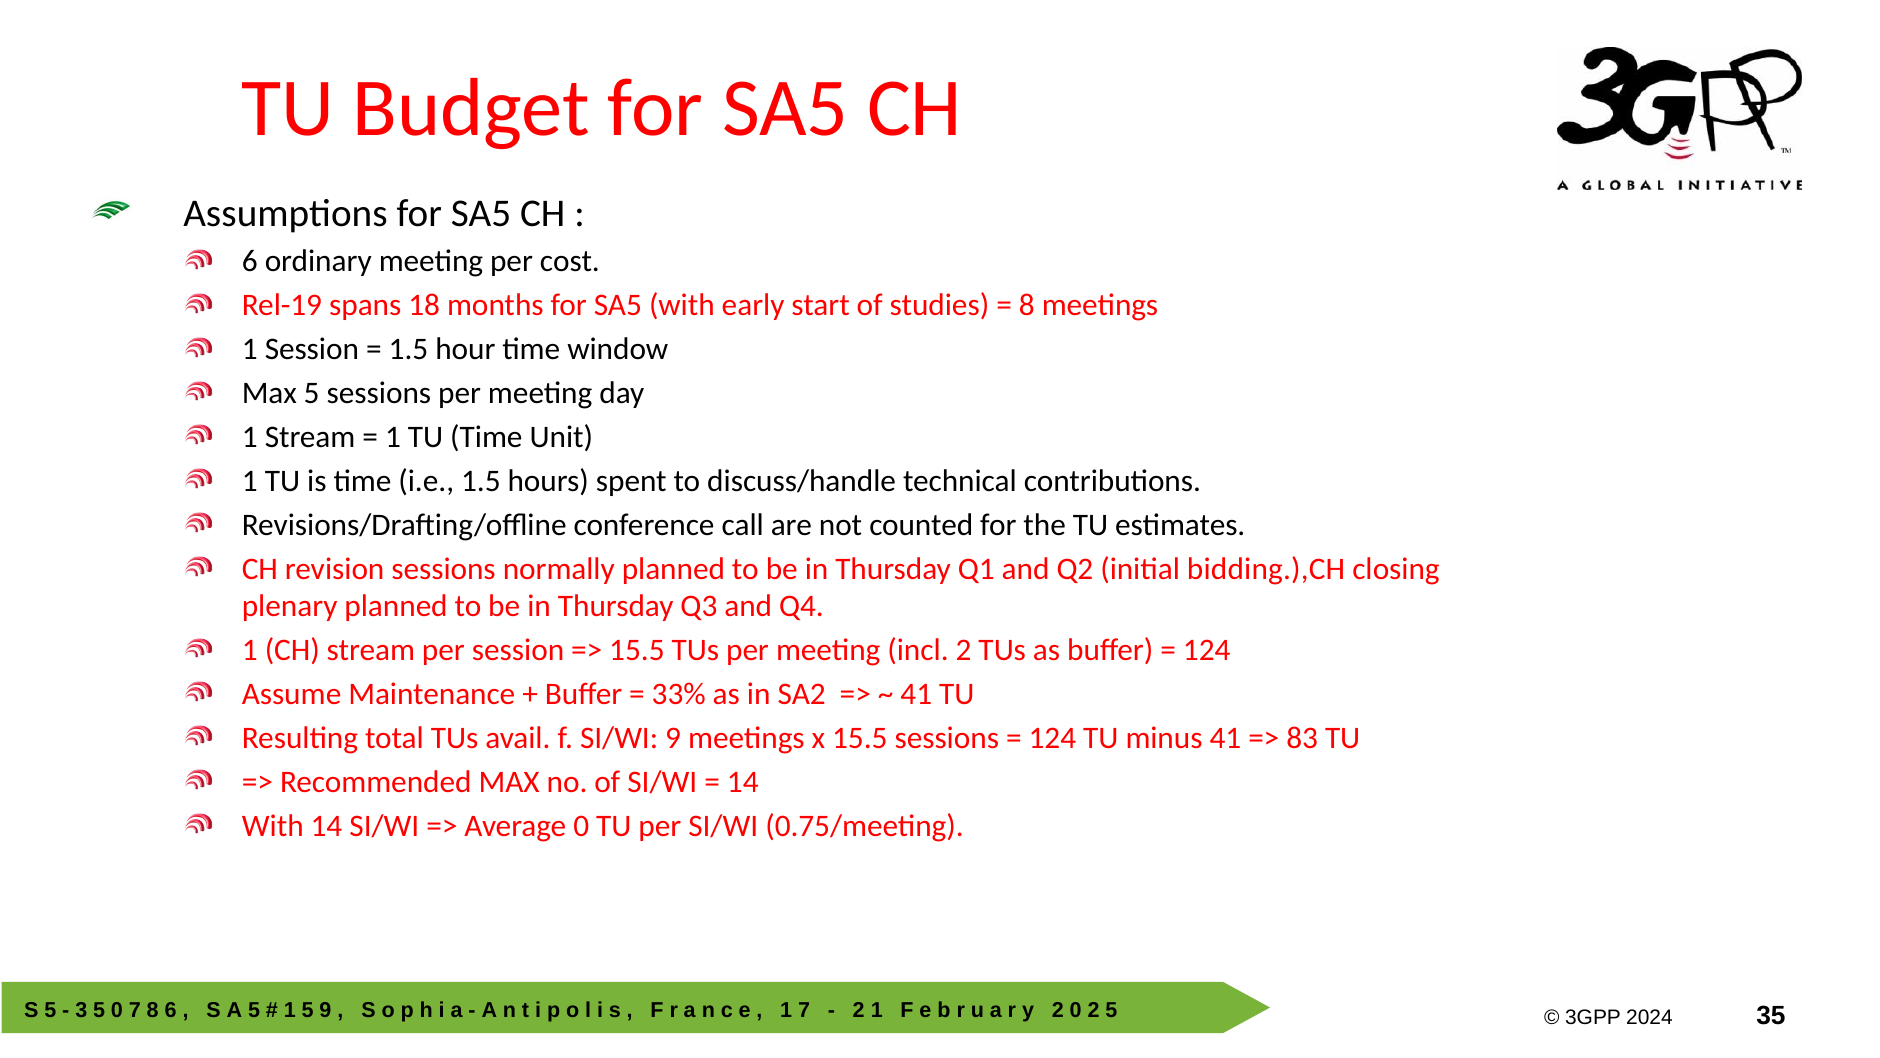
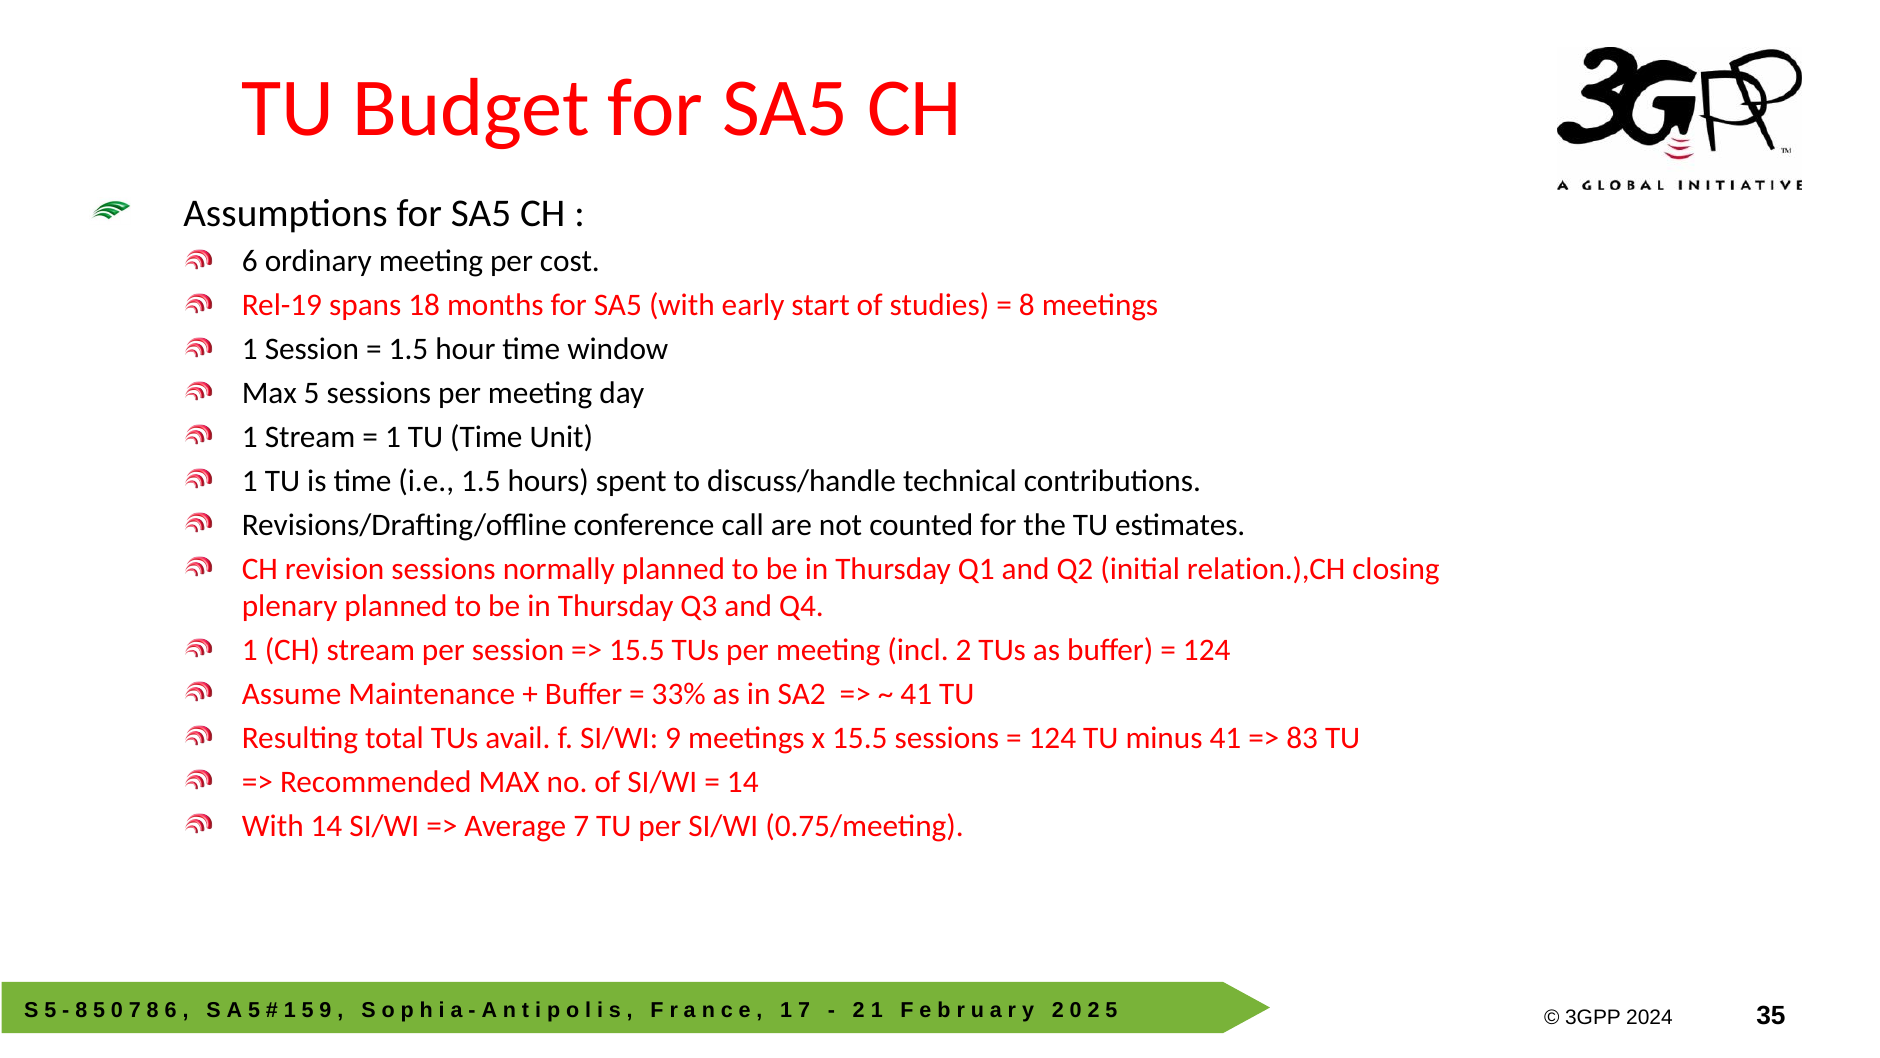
bidding.),CH: bidding.),CH -> relation.),CH (1266, 568)
Average 0: 0 -> 7 (581, 825)
3: 3 -> 8 (81, 1010)
